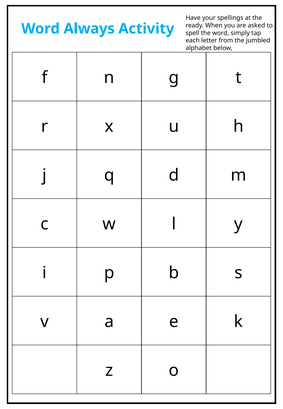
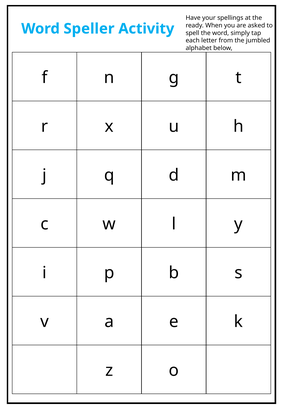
Always: Always -> Speller (89, 29)
